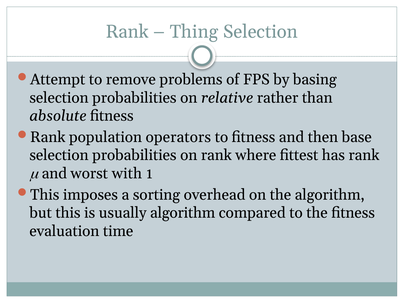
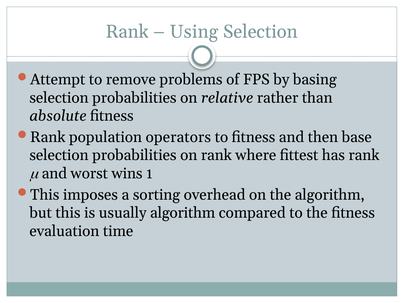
Thing: Thing -> Using (194, 32)
with: with -> wins (127, 173)
